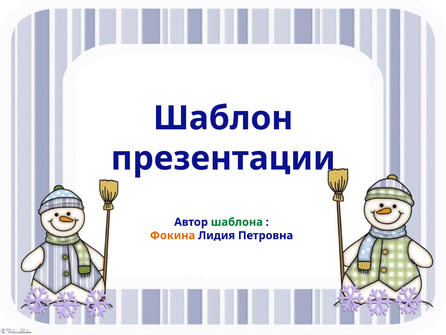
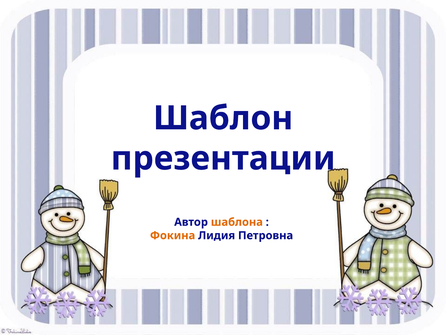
шаблона colour: green -> orange (237, 222)
